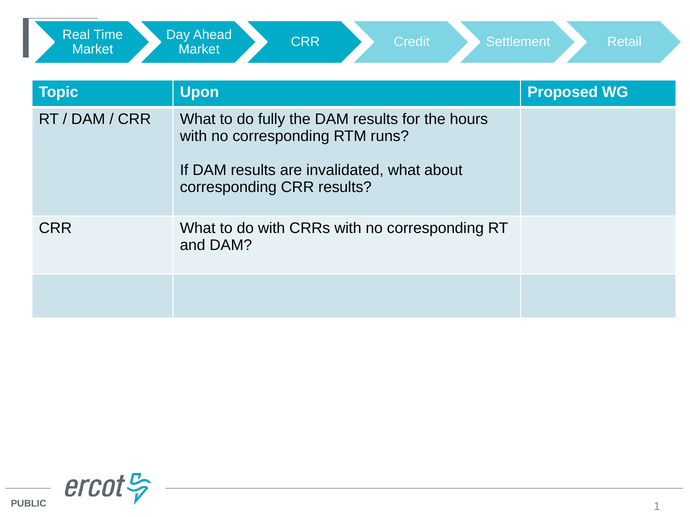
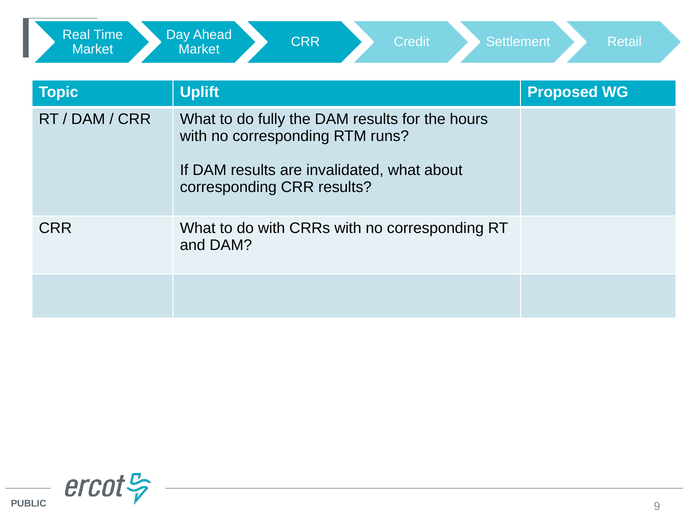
Upon: Upon -> Uplift (199, 92)
1: 1 -> 9 (657, 507)
